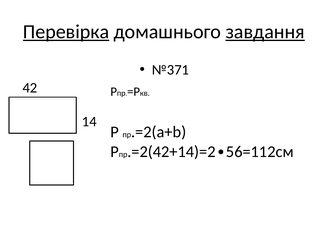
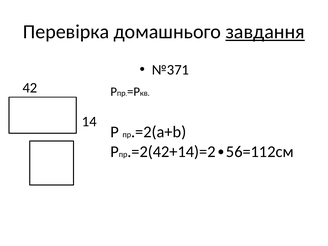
Перевірка underline: present -> none (66, 32)
